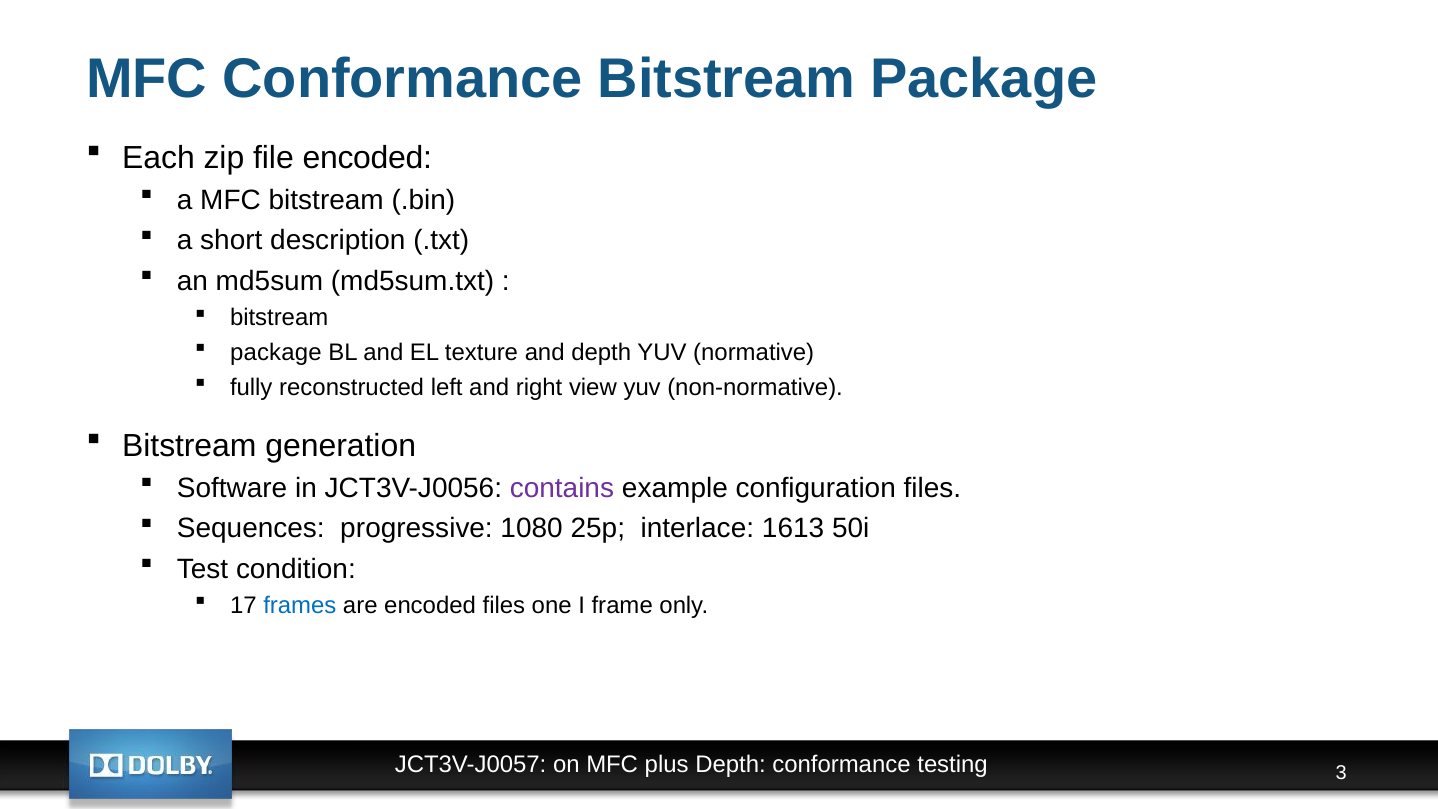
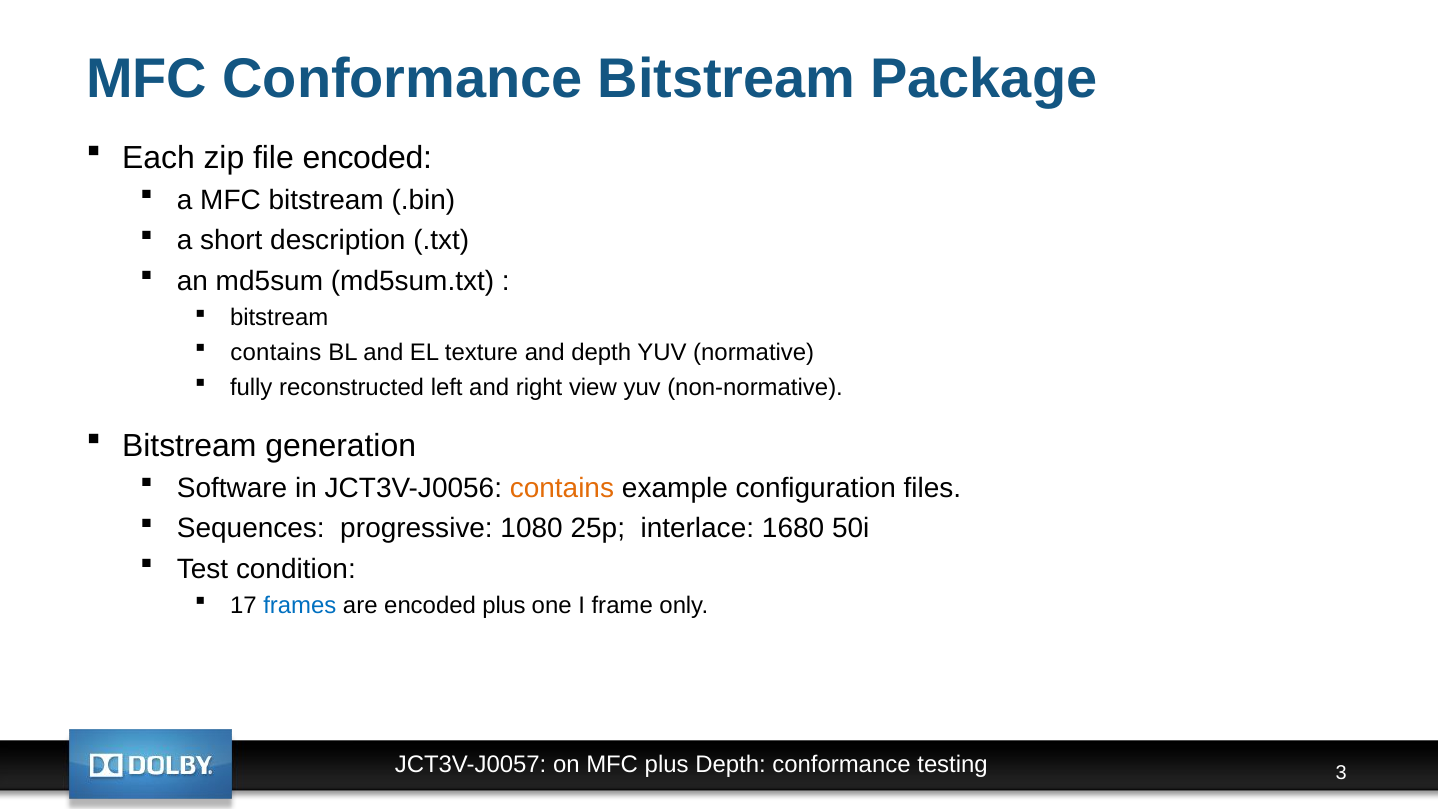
package: package -> contains (276, 353)
contains colour: purple -> orange (562, 488)
1613: 1613 -> 1680 (793, 529)
encoded files: files -> plus (504, 606)
